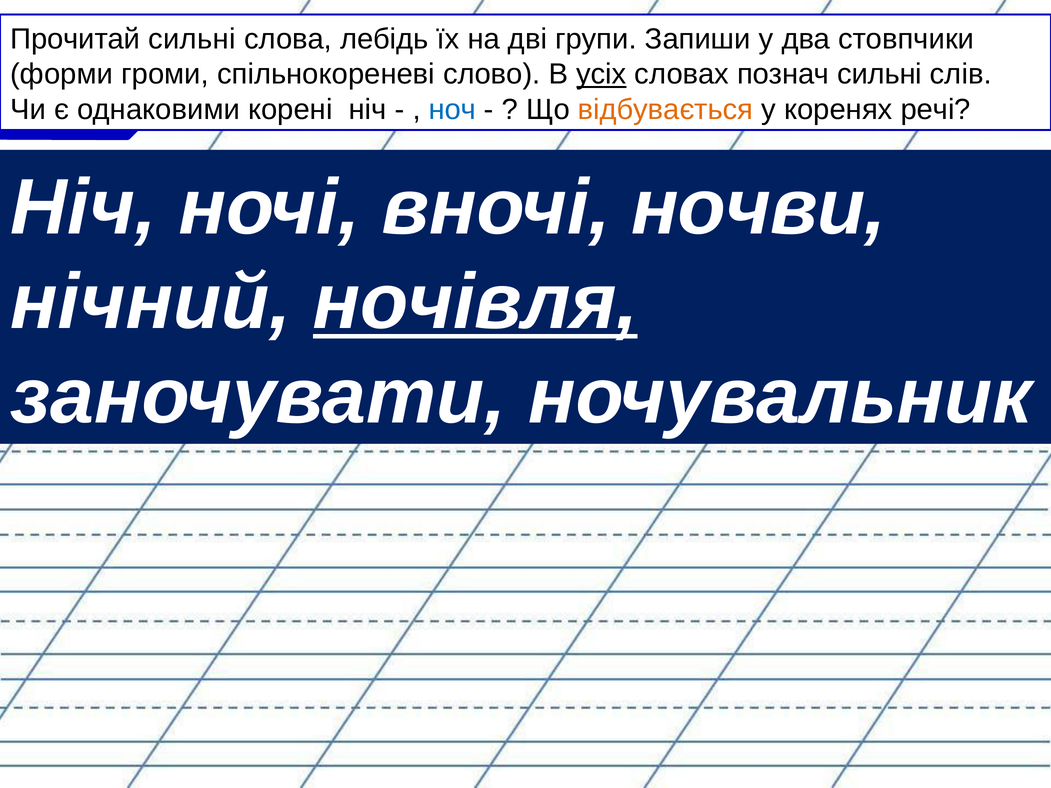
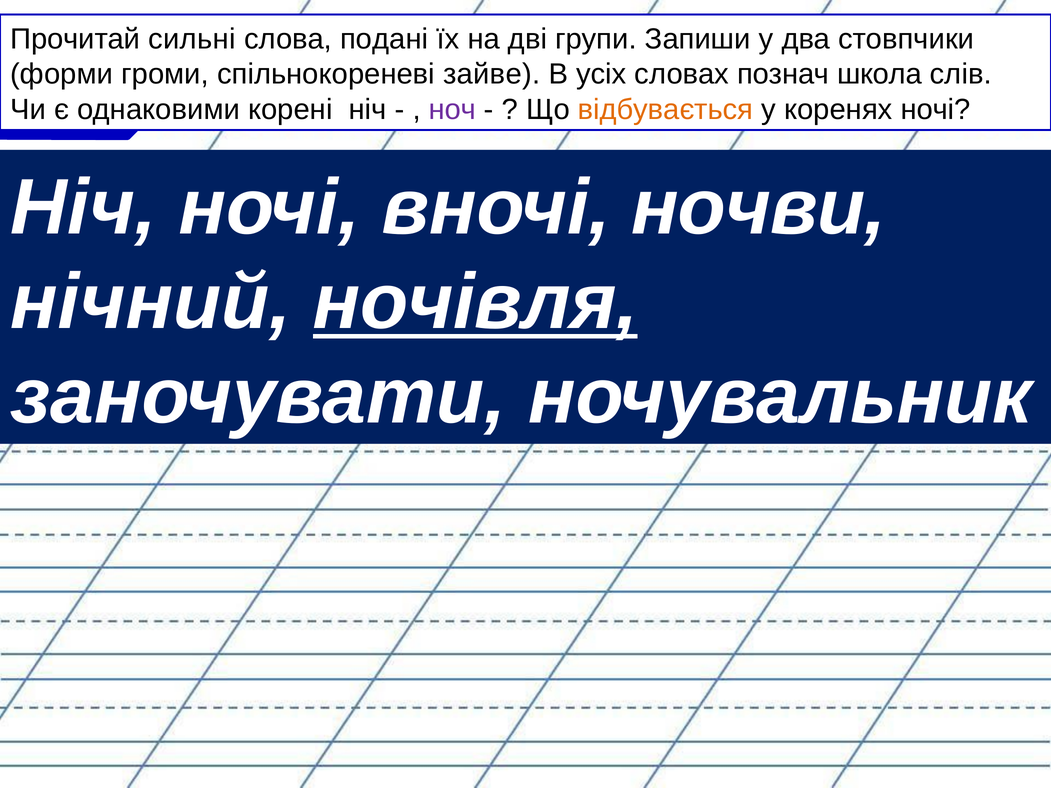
лебідь: лебідь -> подані (384, 39)
слово: слово -> зайве (492, 74)
усіх underline: present -> none (601, 74)
познач сильні: сильні -> школа (880, 74)
ноч colour: blue -> purple (452, 109)
коренях речі: речі -> ночі (936, 109)
